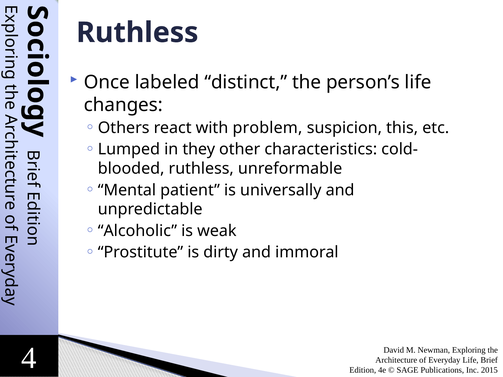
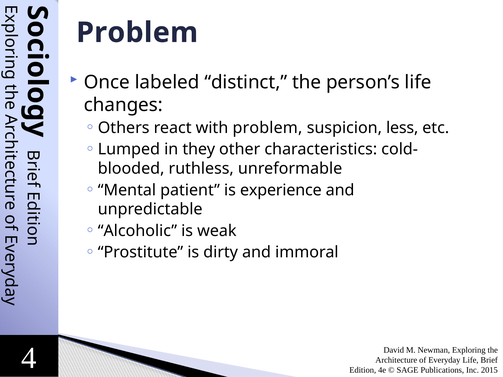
Ruthless: Ruthless -> Problem (137, 33)
this: this -> less (402, 128)
universally: universally -> experience (281, 190)
